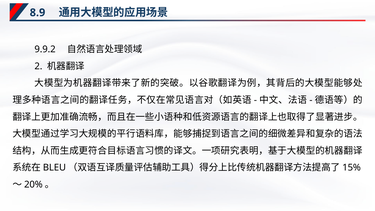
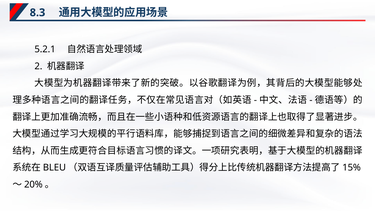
8.9: 8.9 -> 8.3 (37, 13)
9.9.2: 9.9.2 -> 5.2.1 (45, 49)
